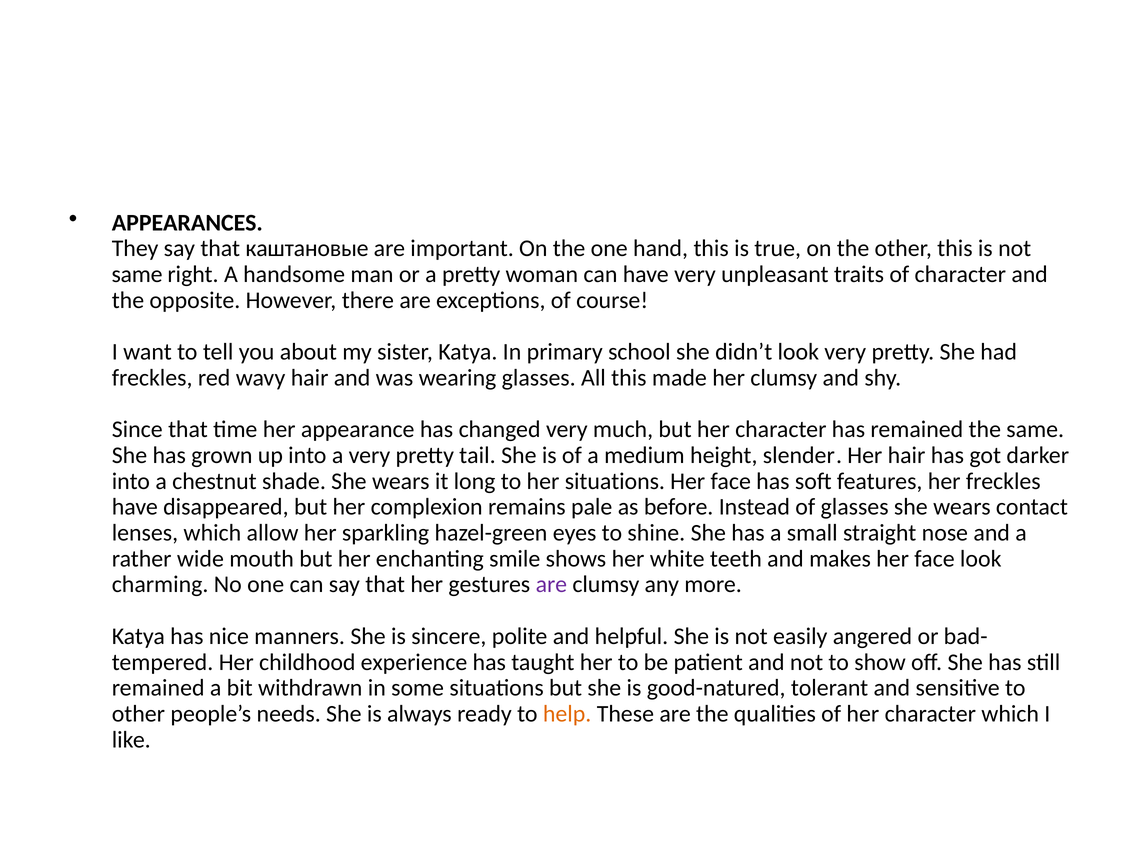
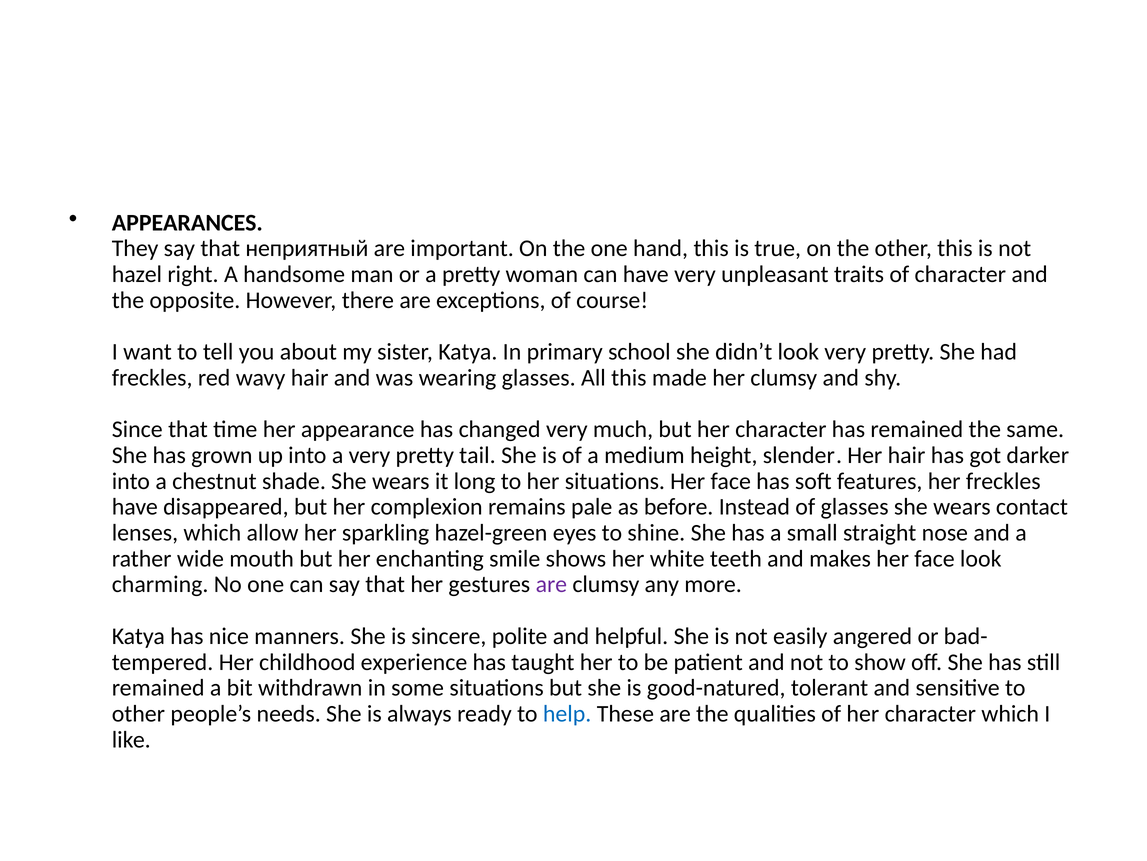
каштановые: каштановые -> неприятный (307, 248)
same: same -> hazel (137, 274)
help colour: orange -> blue (567, 713)
